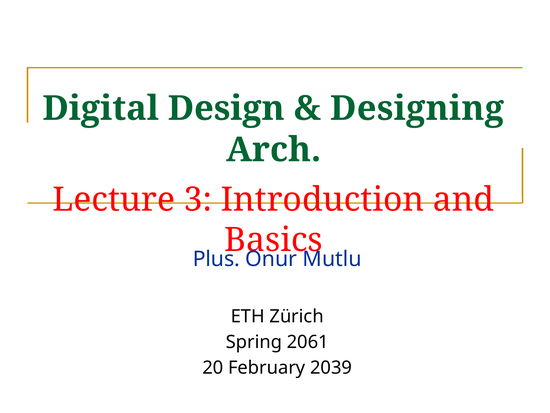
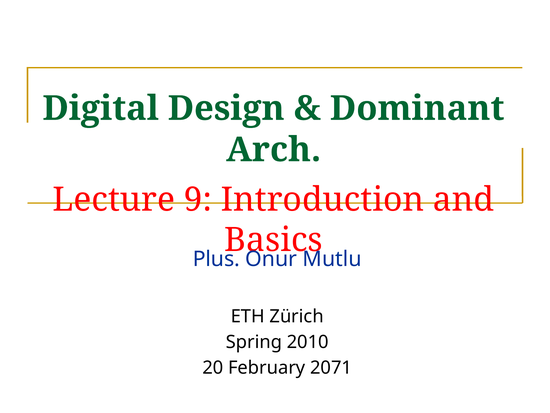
Designing: Designing -> Dominant (417, 108)
3: 3 -> 9 (198, 200)
2061: 2061 -> 2010 (308, 342)
2039: 2039 -> 2071 (331, 367)
